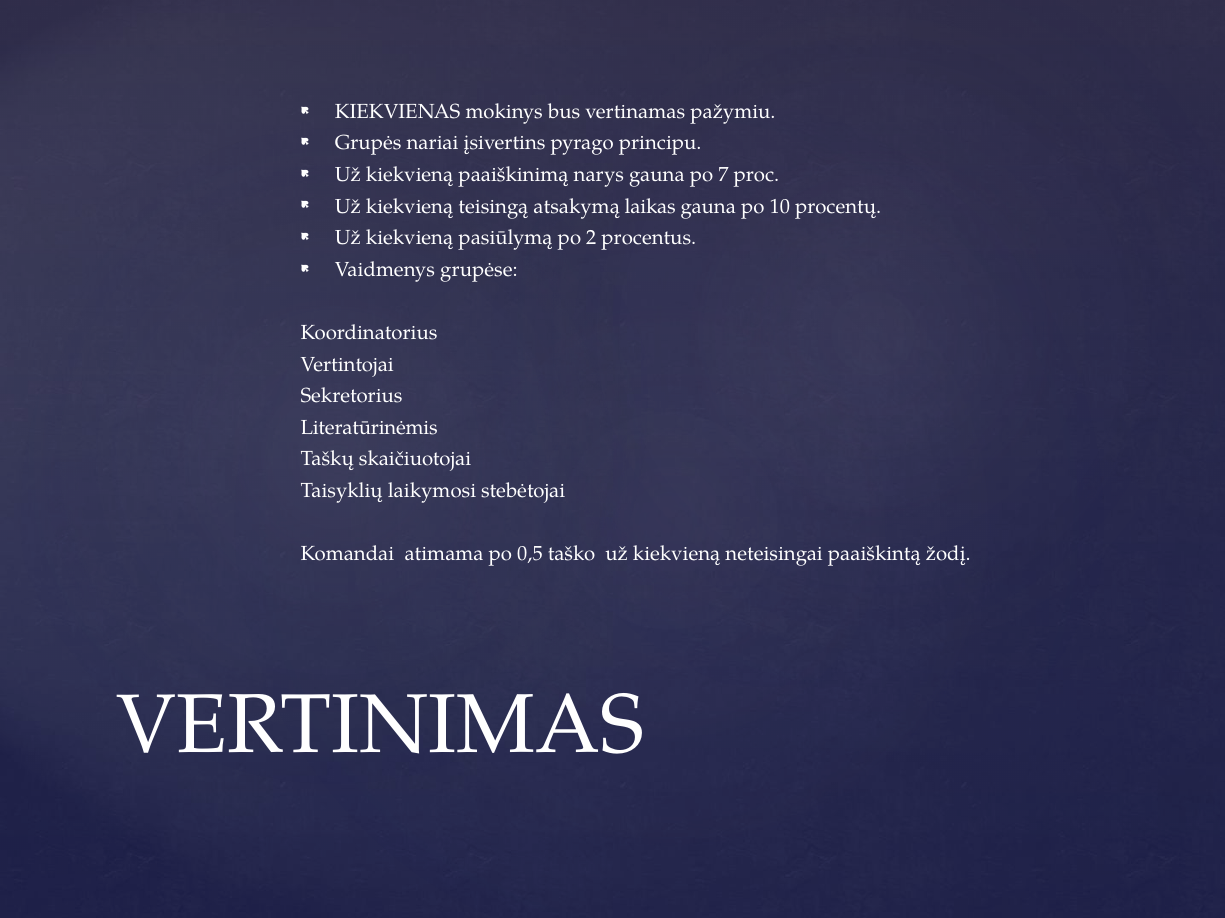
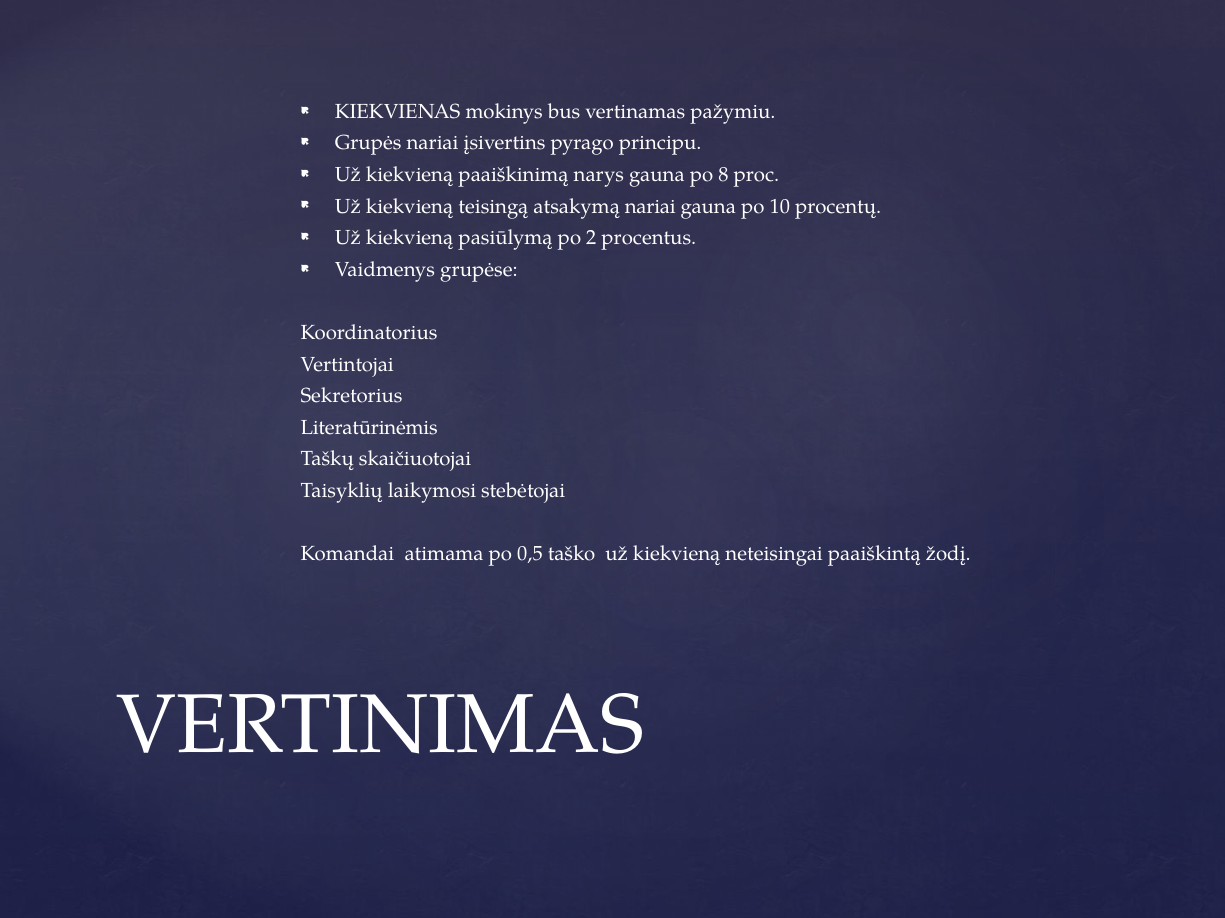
7: 7 -> 8 (723, 175)
atsakymą laikas: laikas -> nariai (650, 207)
